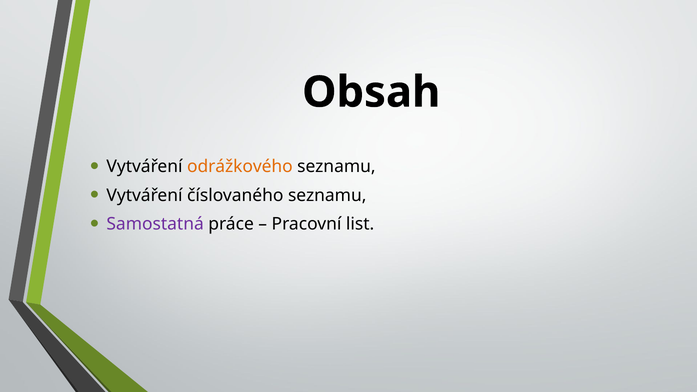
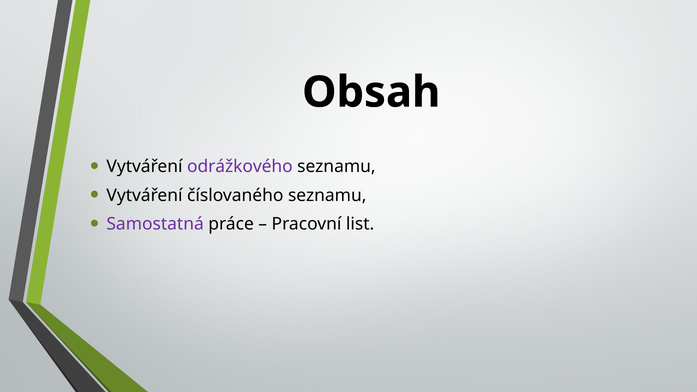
odrážkového colour: orange -> purple (240, 167)
